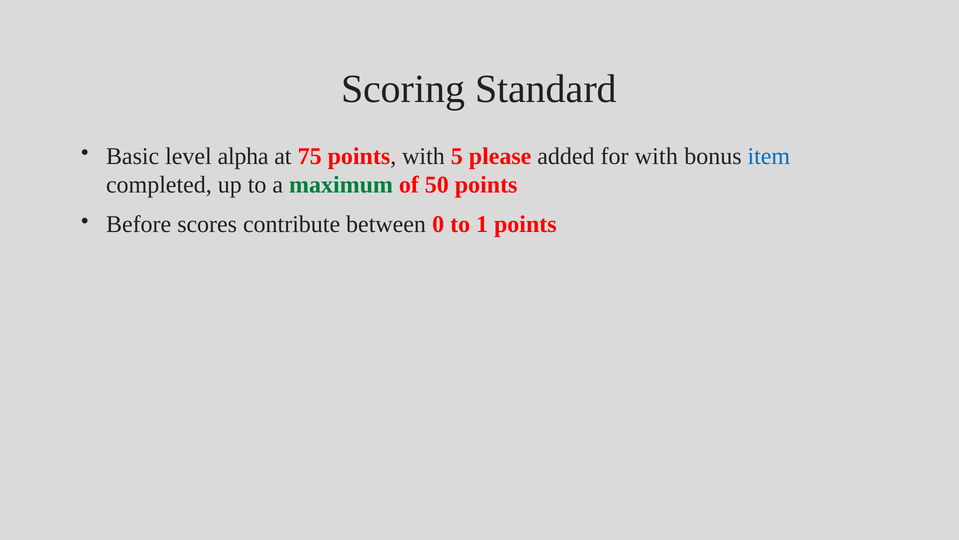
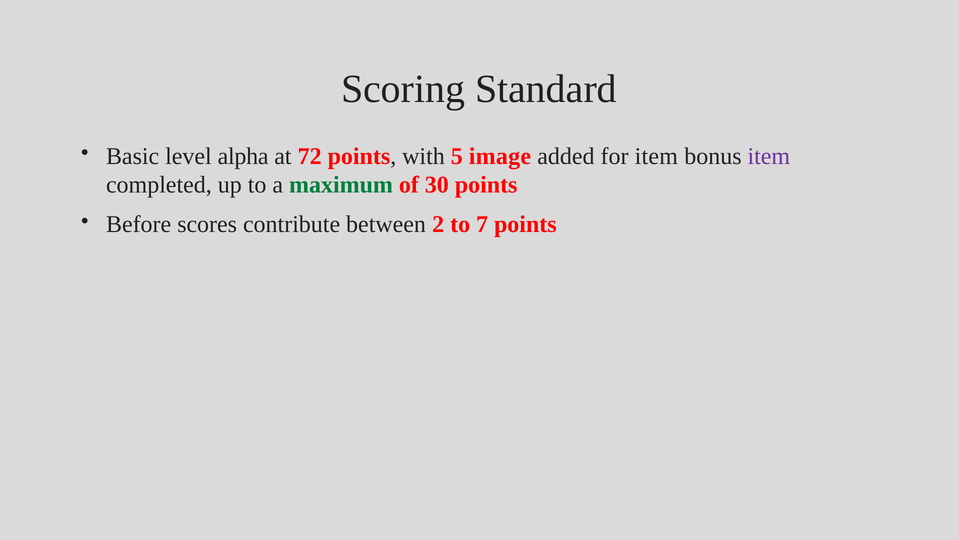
75: 75 -> 72 (310, 156)
please: please -> image (500, 156)
for with: with -> item (656, 156)
item colour: blue -> purple (769, 156)
50: 50 -> 30 (437, 185)
0: 0 -> 2 (438, 224)
1: 1 -> 7 (482, 224)
